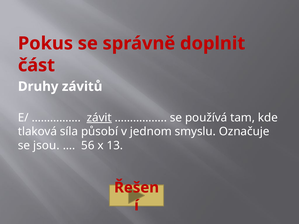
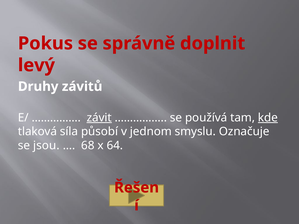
část: část -> levý (36, 65)
kde underline: none -> present (268, 118)
56: 56 -> 68 (88, 146)
13: 13 -> 64 (115, 146)
